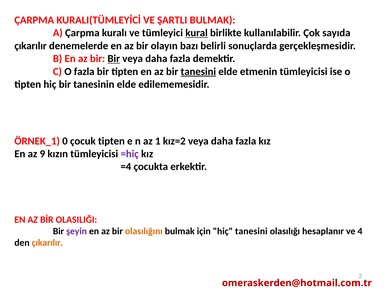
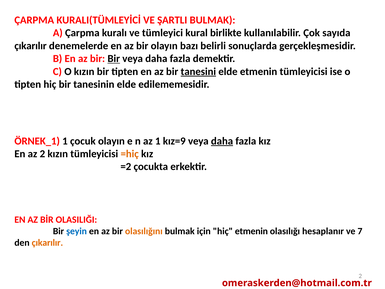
kural underline: present -> none (197, 33)
O fazla: fazla -> kızın (84, 71)
ÖRNEK_1 0: 0 -> 1 (65, 141)
çocuk tipten: tipten -> olayın (111, 141)
kız=2: kız=2 -> kız=9 (174, 141)
daha underline: none -> present (222, 141)
az 9: 9 -> 2 (42, 154)
=hiç colour: purple -> orange (130, 154)
=4: =4 -> =2 (126, 167)
şeyin colour: purple -> blue (77, 231)
hiç tanesini: tanesini -> etmenin (251, 231)
4: 4 -> 7 (360, 231)
